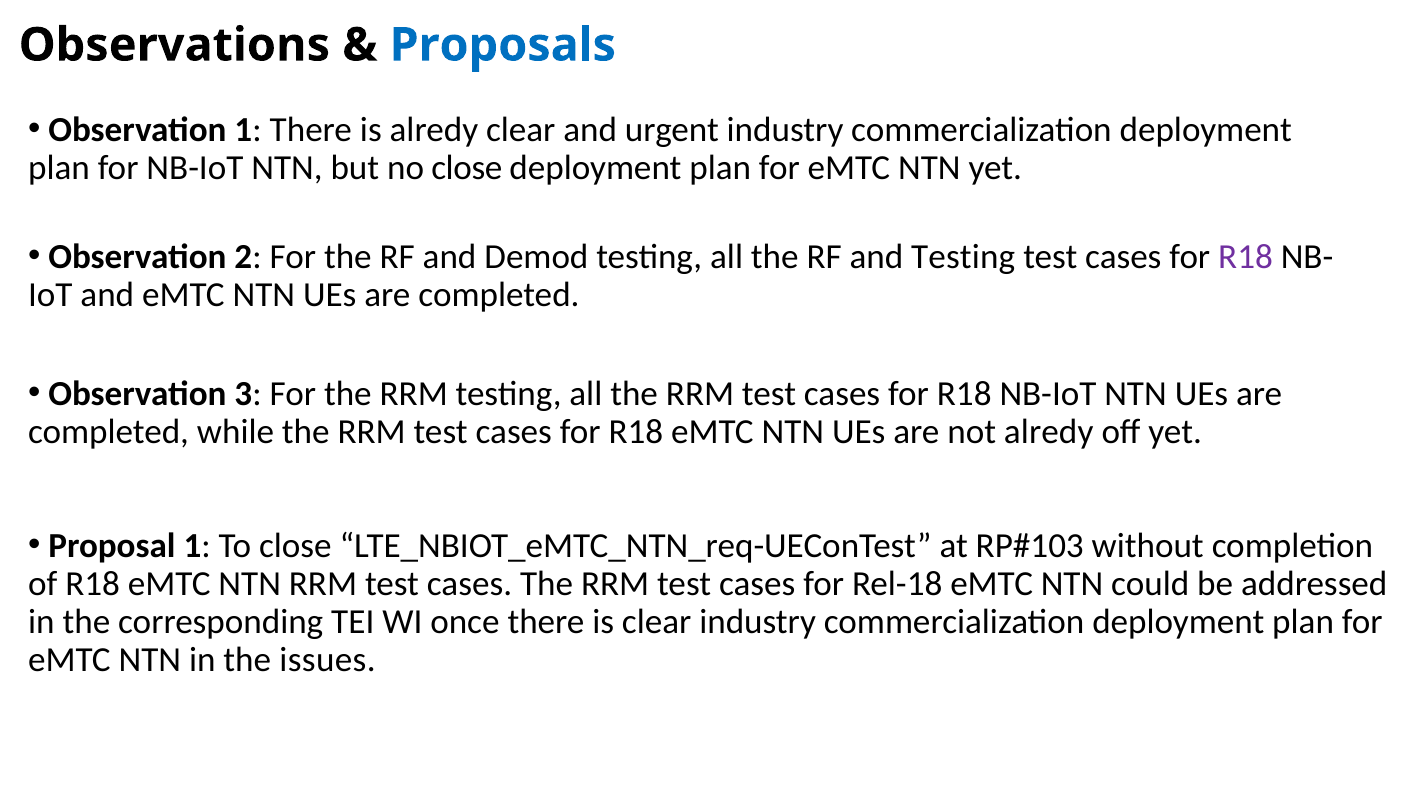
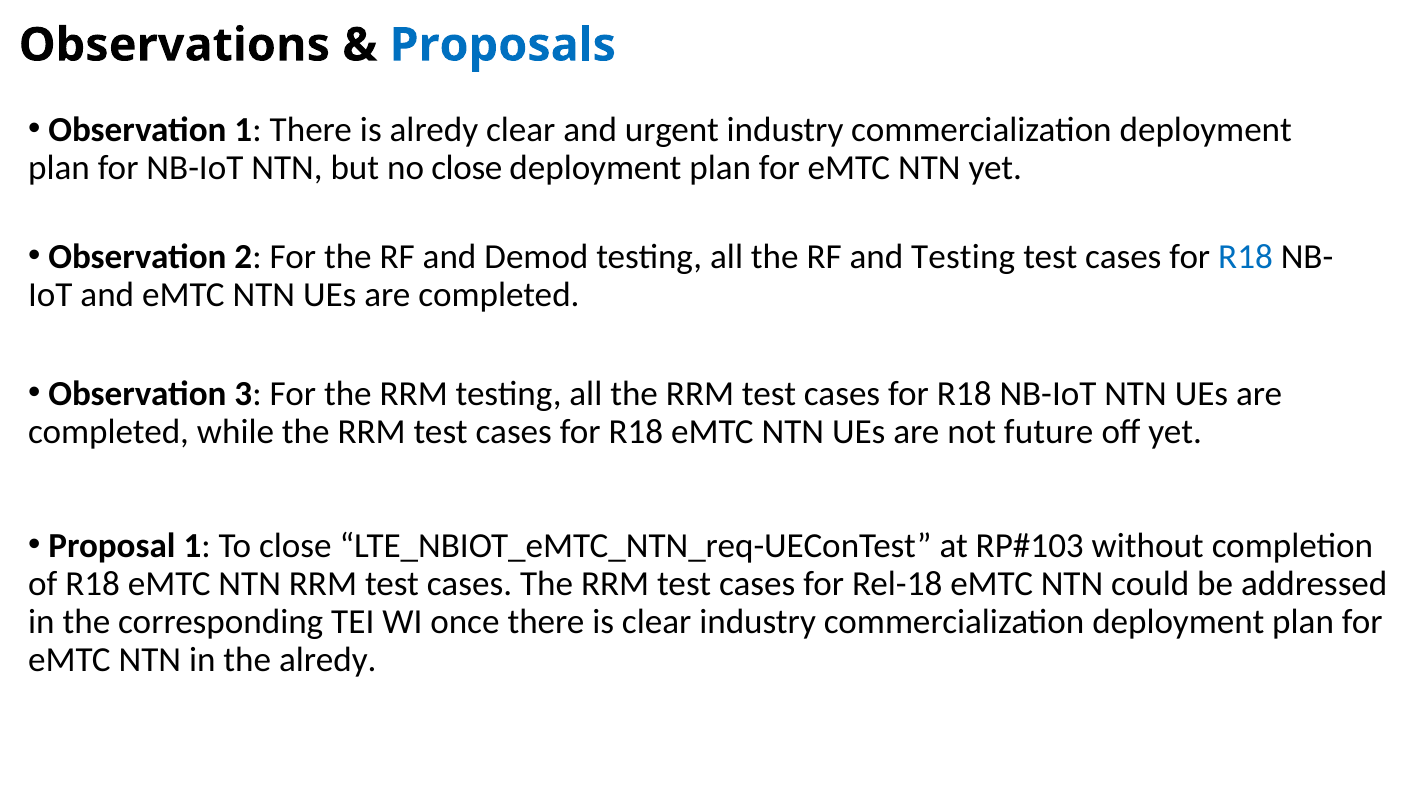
R18 colour: purple -> blue (1246, 257)
not alredy: alredy -> future (1049, 432)
the issues: issues -> alredy (328, 660)
